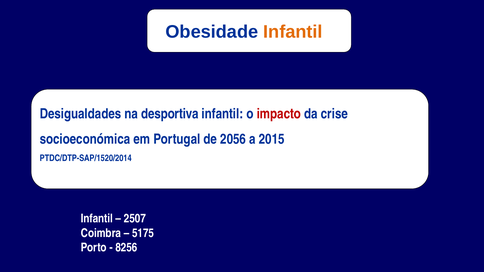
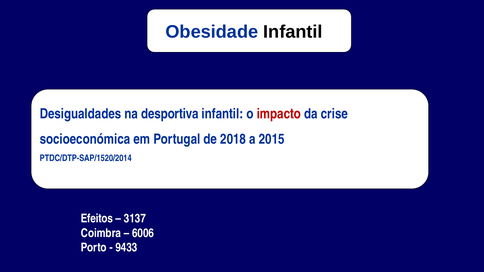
Infantil colour: orange -> black (293, 32)
2056: 2056 -> 2018 (233, 139)
Infantil: Infantil -> Efeitos (97, 219)
2507: 2507 -> 3137 (135, 219)
5175: 5175 -> 6006 (143, 233)
8256: 8256 -> 9433 (126, 248)
